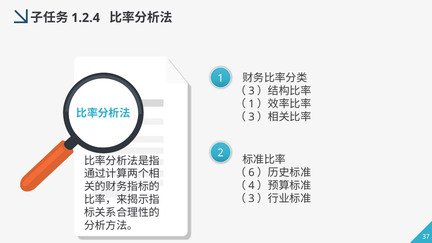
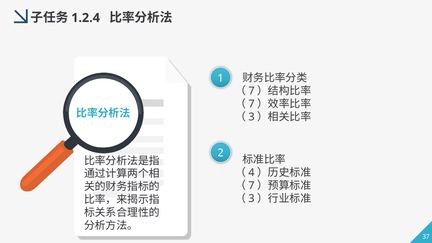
3: 3 -> 7 (252, 91)
1: 1 -> 7 (252, 104)
6: 6 -> 4 (251, 173)
4: 4 -> 7 (251, 186)
